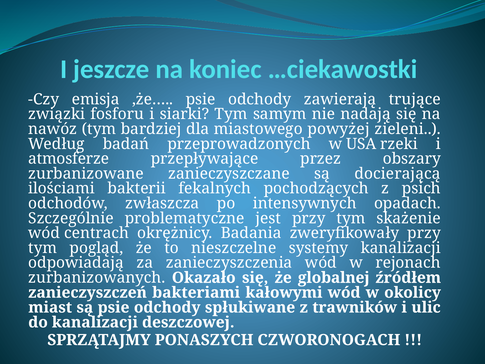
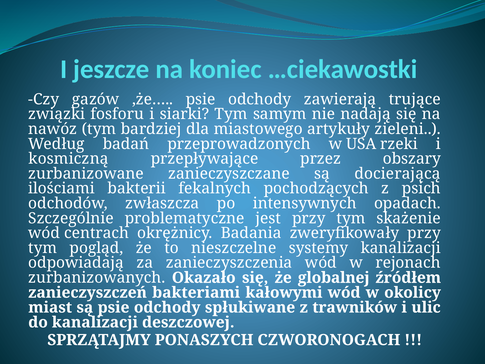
emisja: emisja -> gazów (96, 99)
powyżej: powyżej -> artykuły (339, 129)
atmosferze: atmosferze -> kosmiczną (69, 159)
